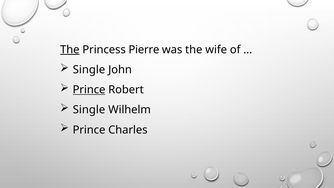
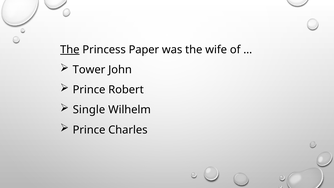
Pierre: Pierre -> Paper (144, 50)
Single: Single -> Tower (89, 70)
Prince underline: present -> none (89, 90)
